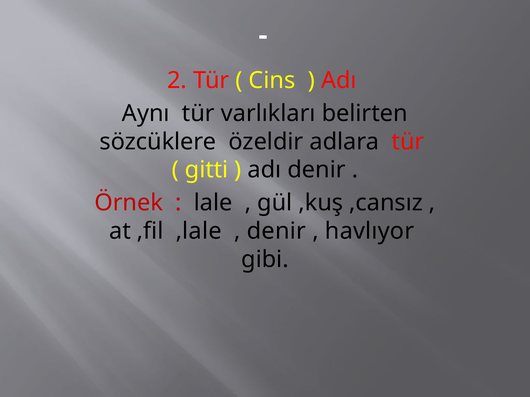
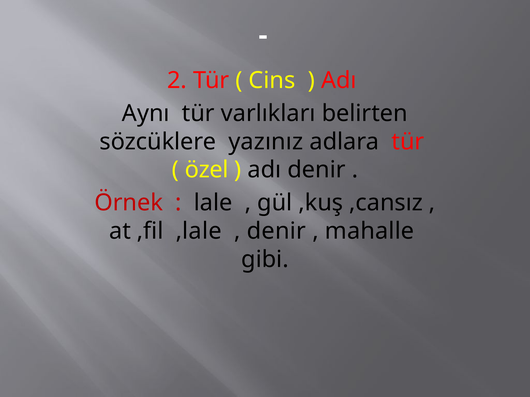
özeldir: özeldir -> yazınız (266, 142)
gitti: gitti -> özel (207, 170)
havlıyor: havlıyor -> mahalle (370, 231)
